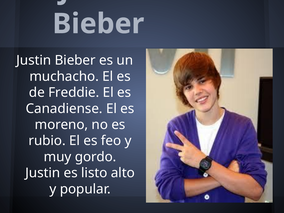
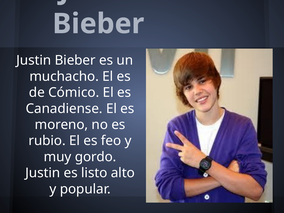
Freddie: Freddie -> Cómico (74, 92)
